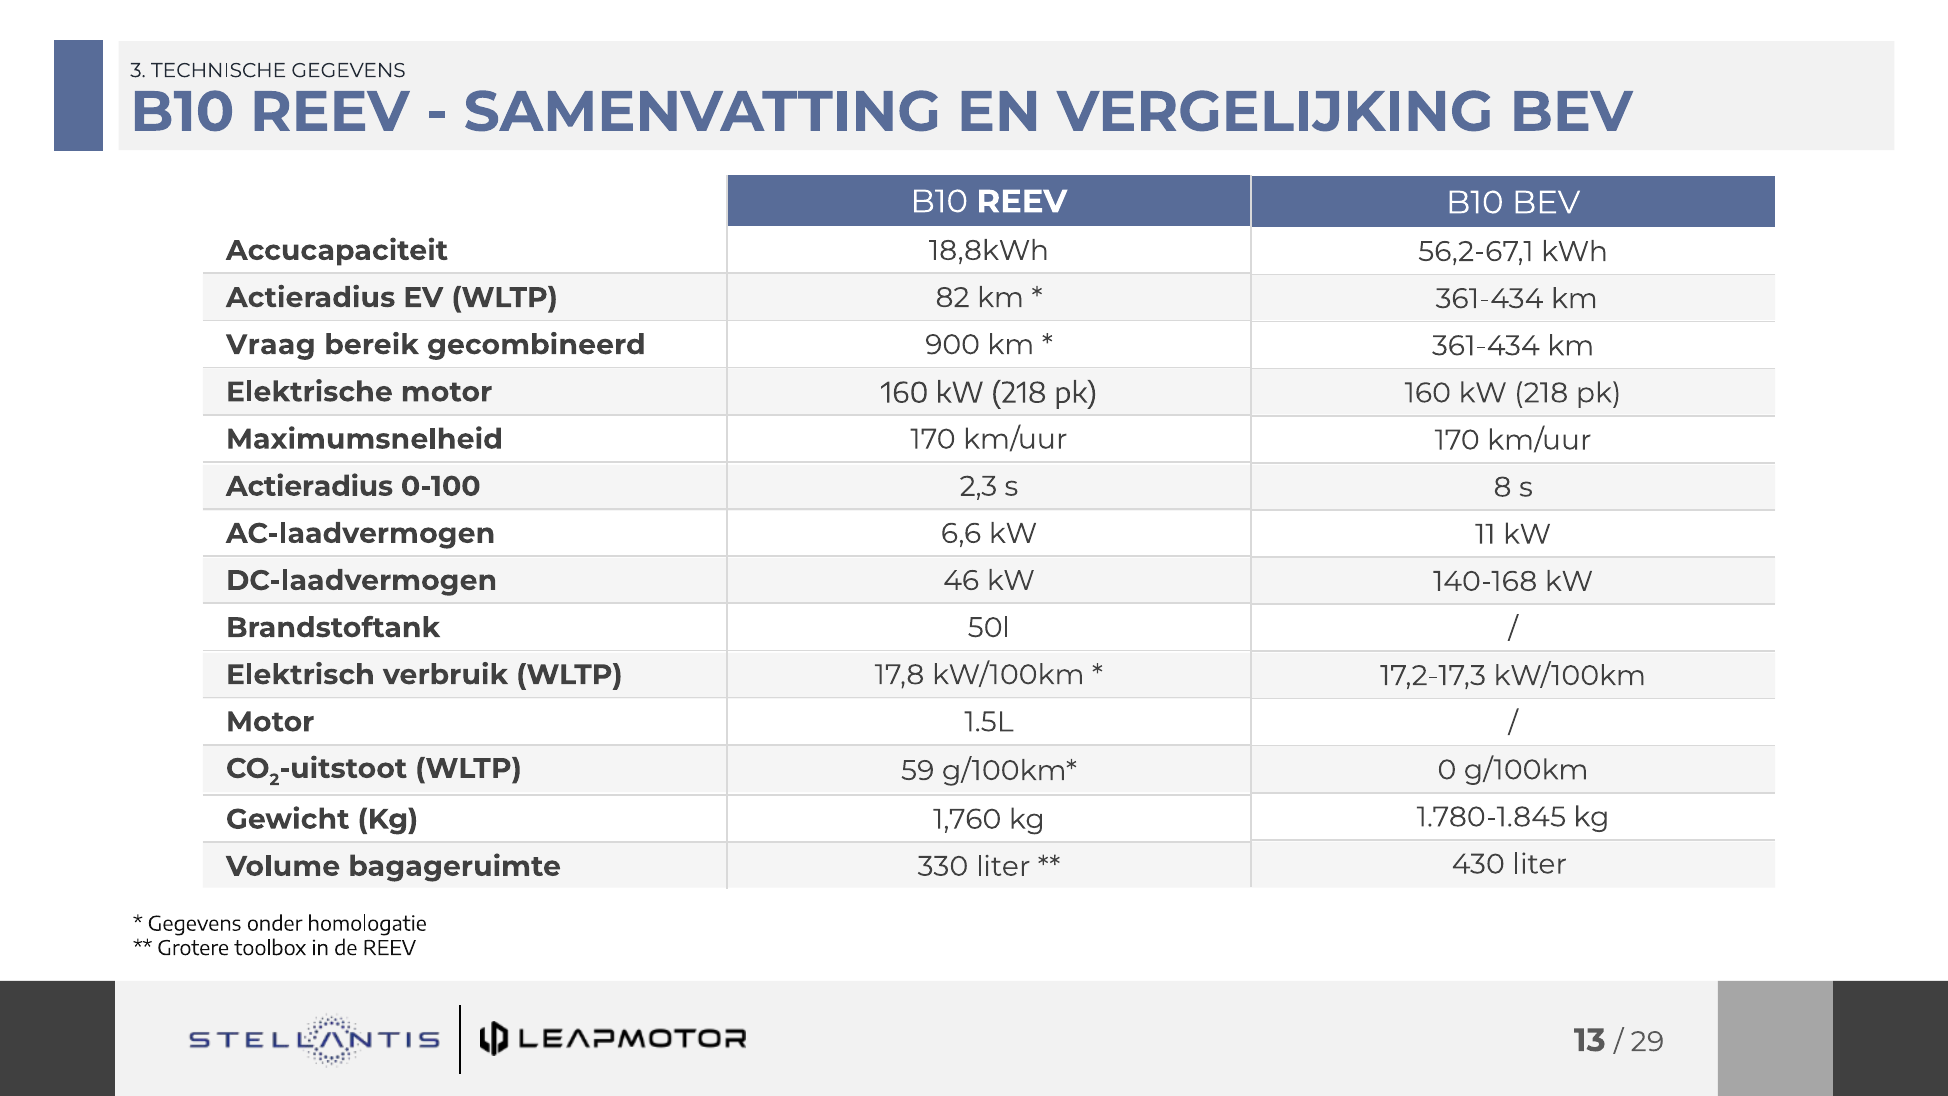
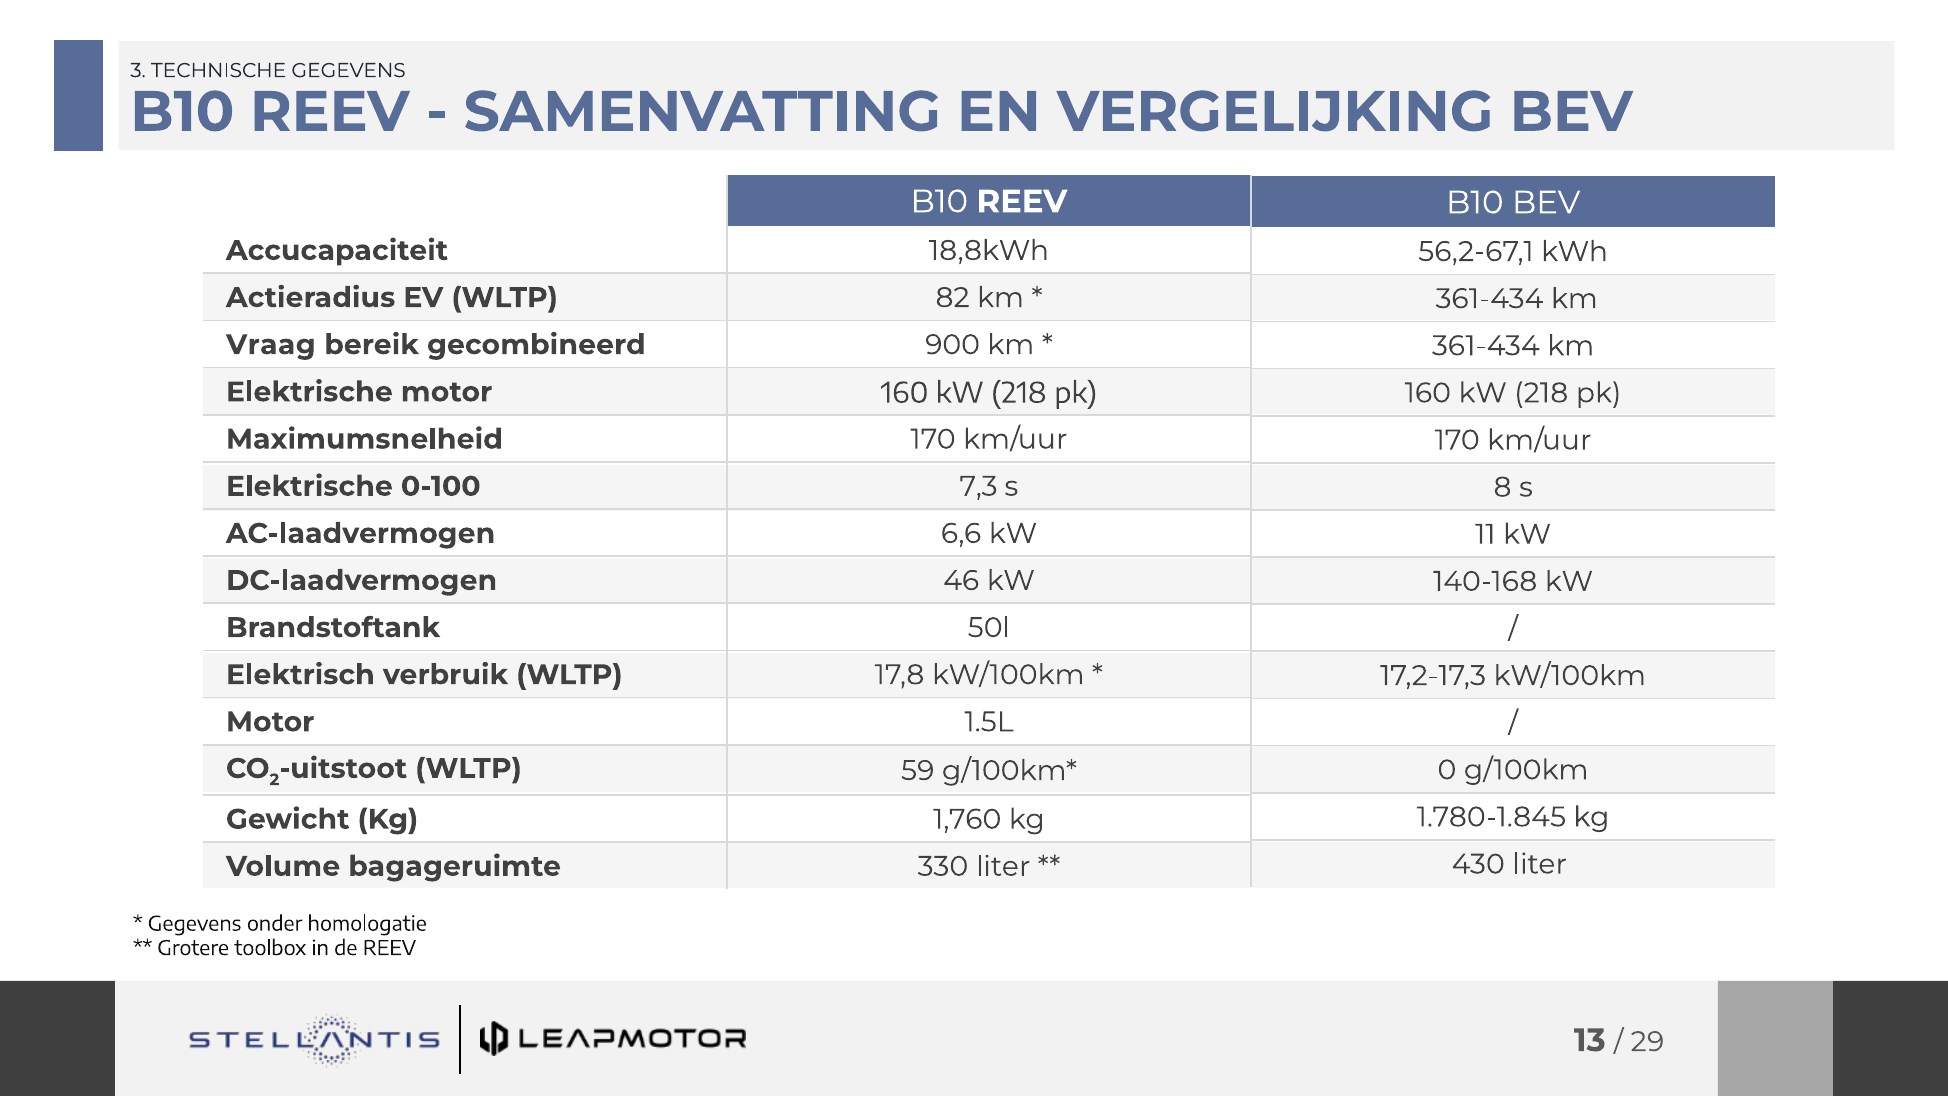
Actieradius: Actieradius -> Elektrische (309, 486)
2,3: 2,3 -> 7,3 (978, 486)
